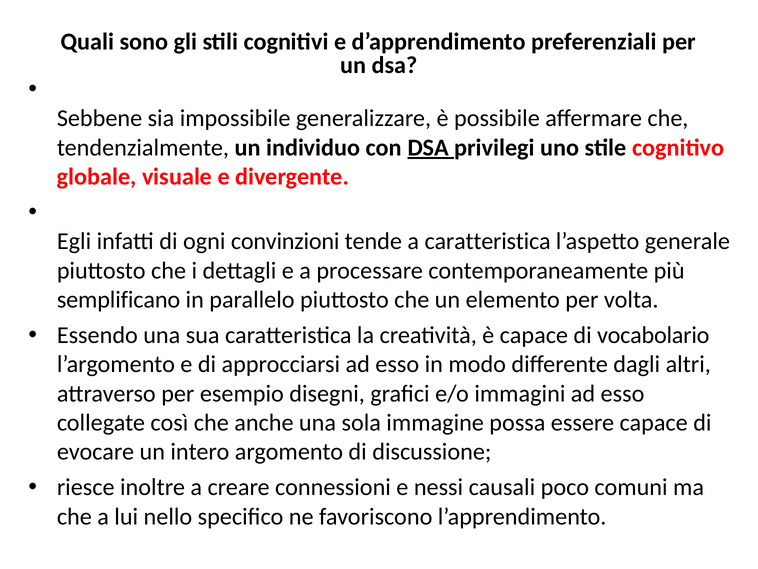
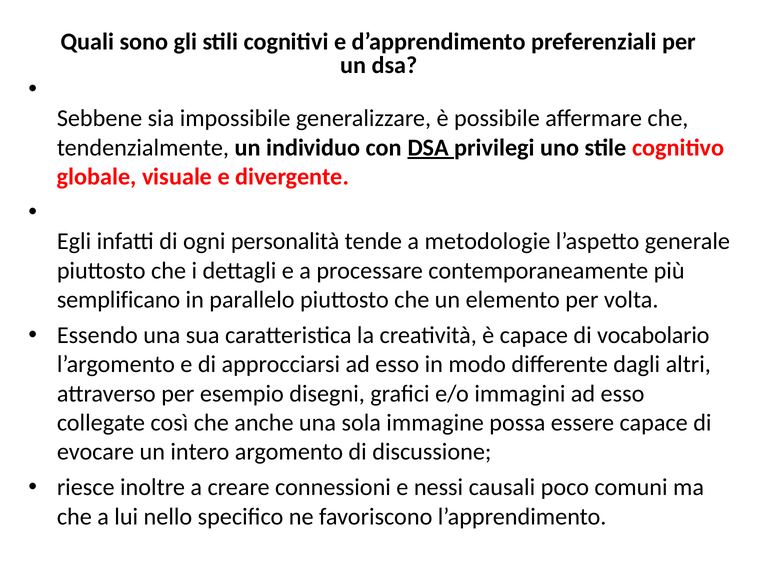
convinzioni: convinzioni -> personalità (285, 241)
a caratteristica: caratteristica -> metodologie (487, 241)
